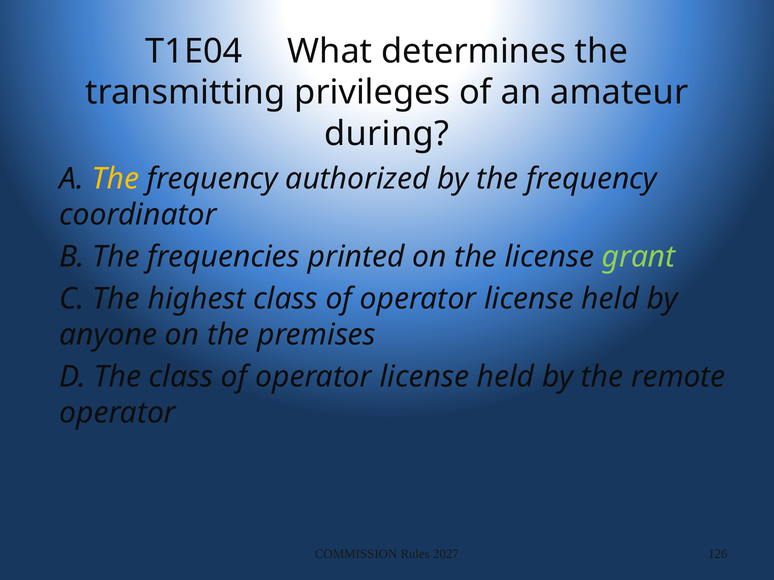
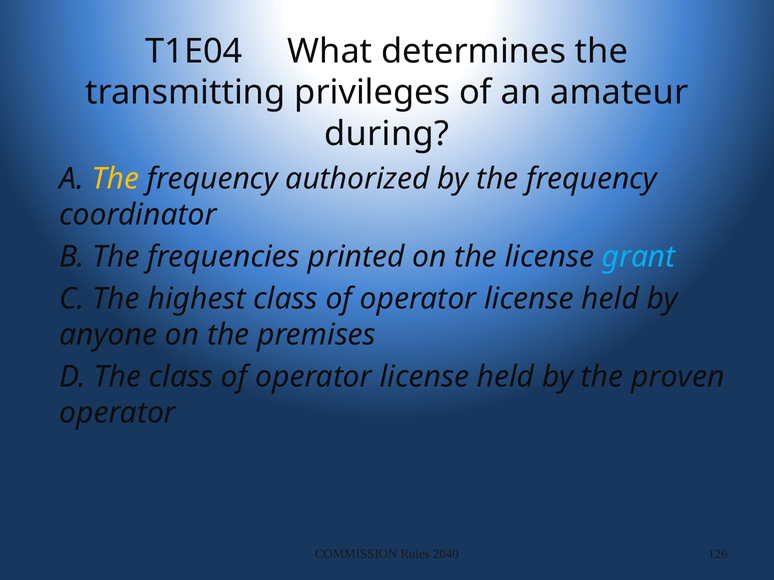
grant colour: light green -> light blue (639, 257)
remote: remote -> proven (678, 377)
2027: 2027 -> 2040 (446, 554)
